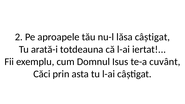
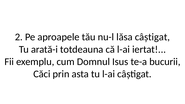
cuvânt: cuvânt -> bucurii (165, 62)
